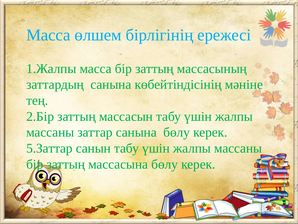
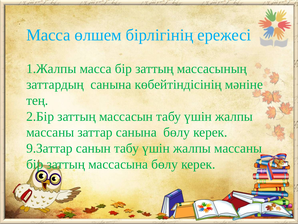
5.Заттар: 5.Заттар -> 9.Заттар (49, 148)
